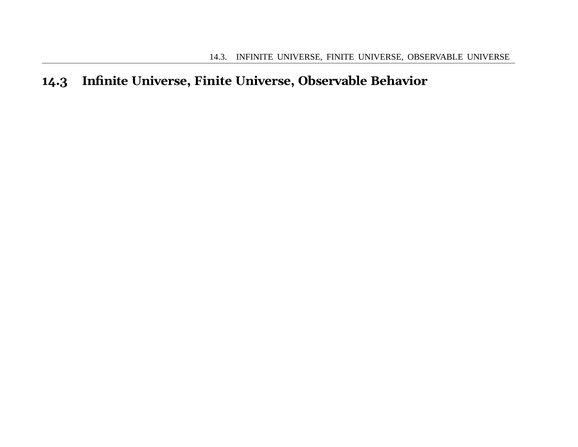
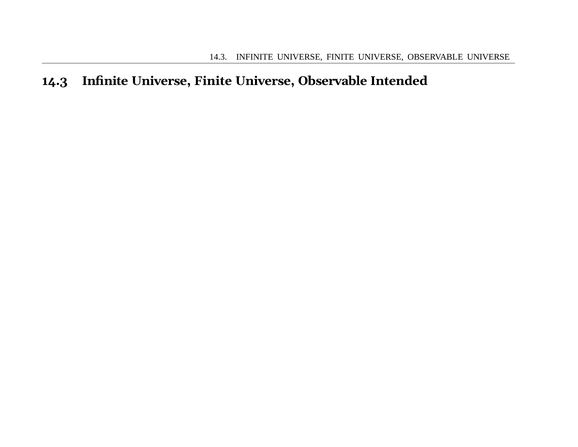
Behavior: Behavior -> Intended (399, 81)
